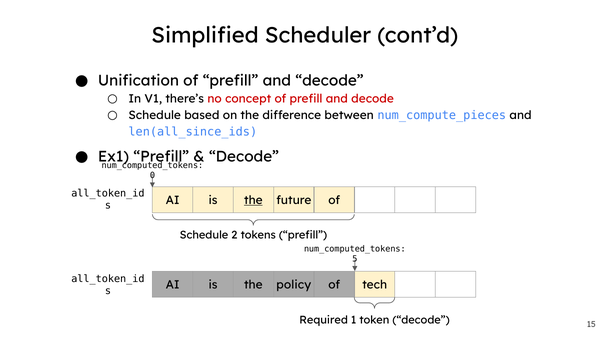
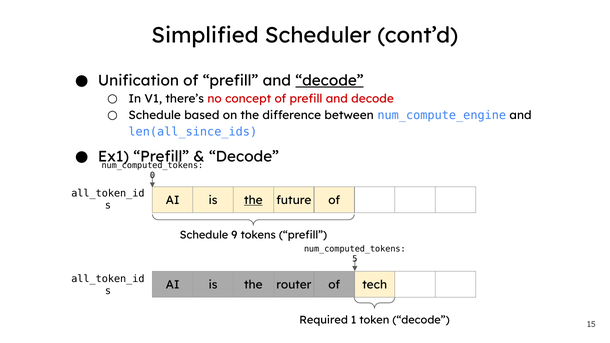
decode underline: none -> present (329, 81)
num_compute_pieces: num_compute_pieces -> num_compute_engine (442, 115)
2: 2 -> 9 (234, 235)
policy: policy -> router (294, 285)
